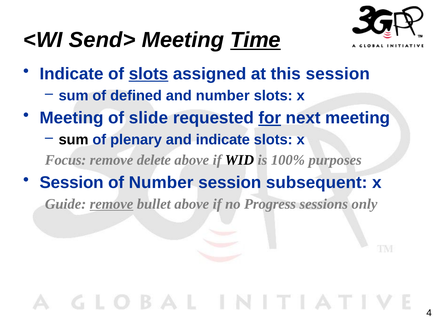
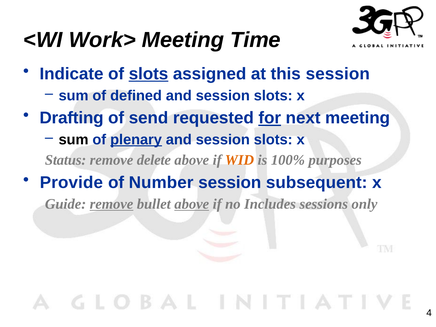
Send>: Send> -> Work> (102, 40)
Time underline: present -> none (255, 40)
number: number -> session (223, 96)
Meeting: Meeting -> Drafting (72, 118)
slide: slide -> send (148, 118)
plenary underline: none -> present (136, 140)
indicate: indicate -> session (223, 140)
Focus: Focus -> Status (66, 160)
WID colour: black -> orange (239, 160)
Session: Session -> Provide (71, 182)
above underline: none -> present (192, 204)
Progress: Progress -> Includes (270, 204)
